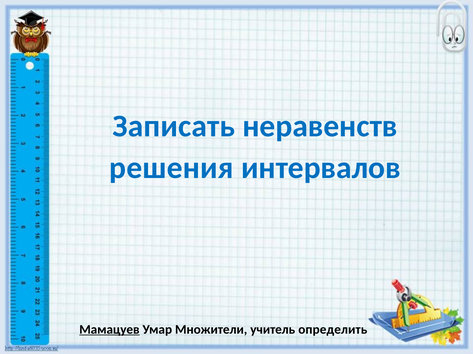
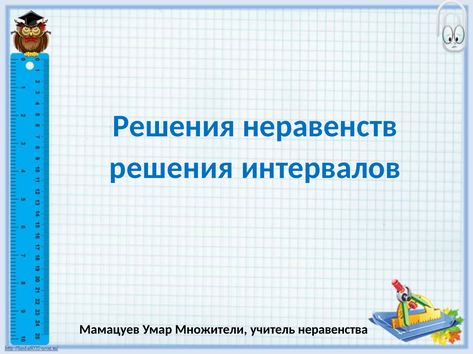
Записать: Записать -> Решения (174, 126)
Мамацуев underline: present -> none (109, 330)
определить: определить -> неравенства (333, 330)
